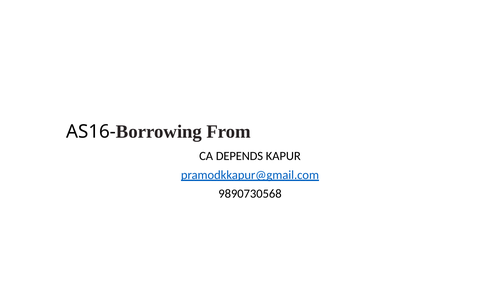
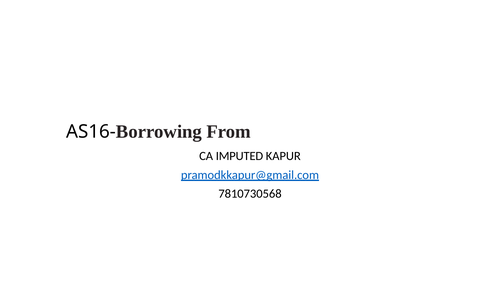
DEPENDS: DEPENDS -> IMPUTED (239, 156)
9890730568: 9890730568 -> 7810730568 (250, 194)
